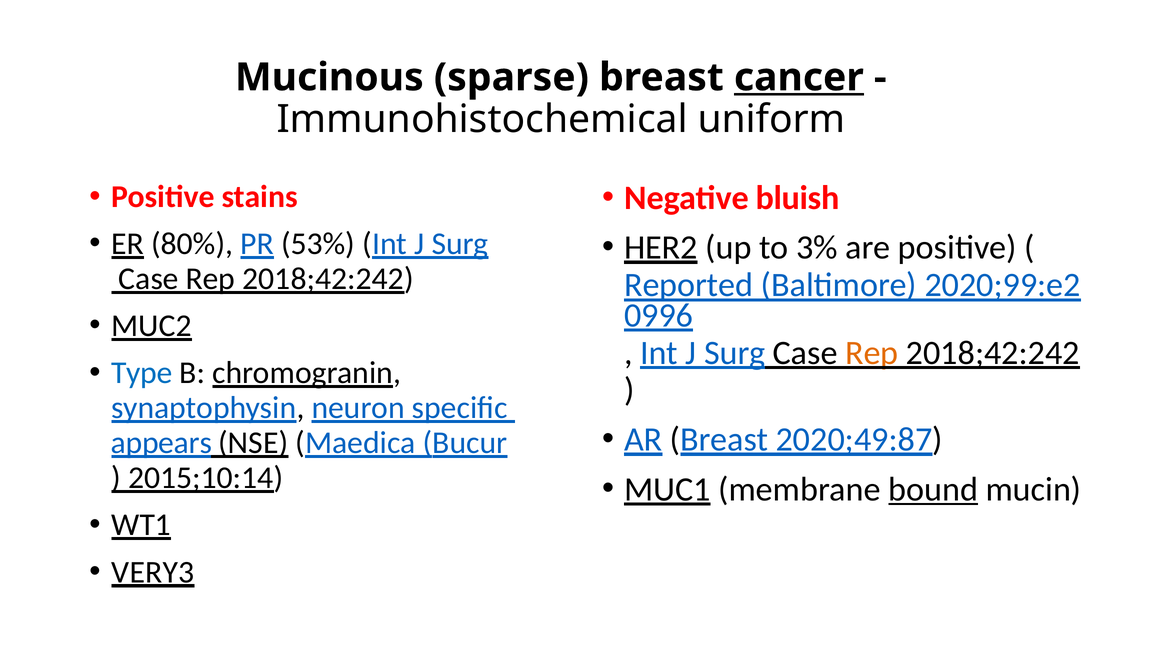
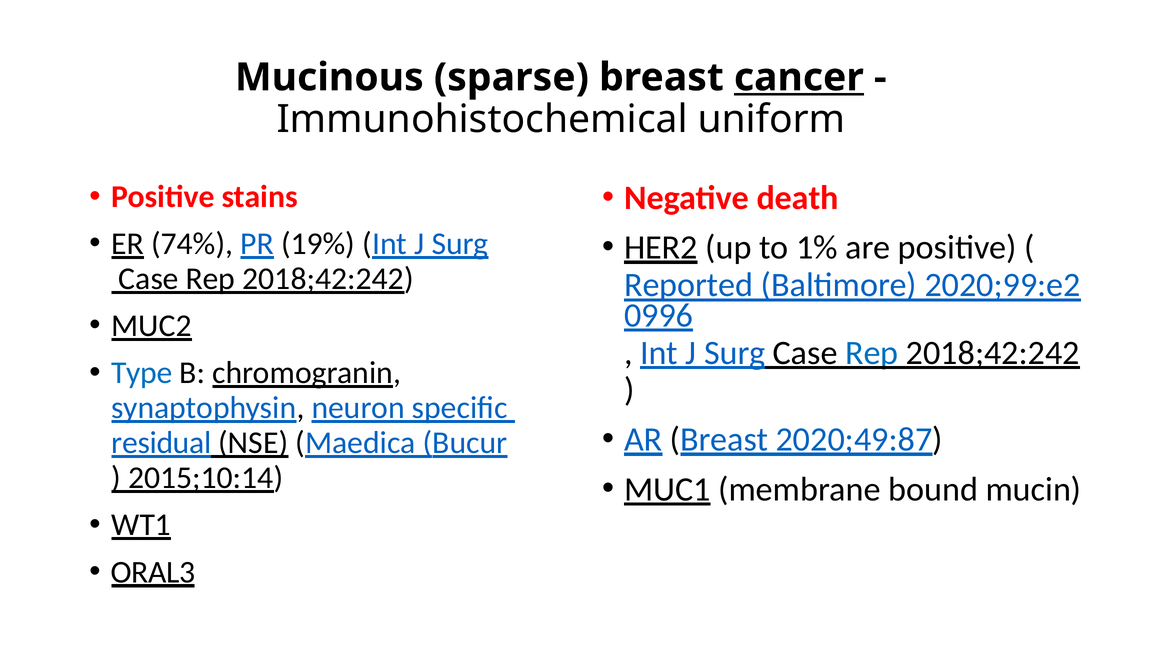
bluish: bluish -> death (798, 198)
80%: 80% -> 74% (192, 244)
53%: 53% -> 19% (318, 244)
3%: 3% -> 1% (817, 248)
Rep colour: orange -> blue (872, 353)
appears: appears -> residual (161, 443)
bound underline: present -> none (933, 489)
VERY3: VERY3 -> ORAL3 (153, 572)
